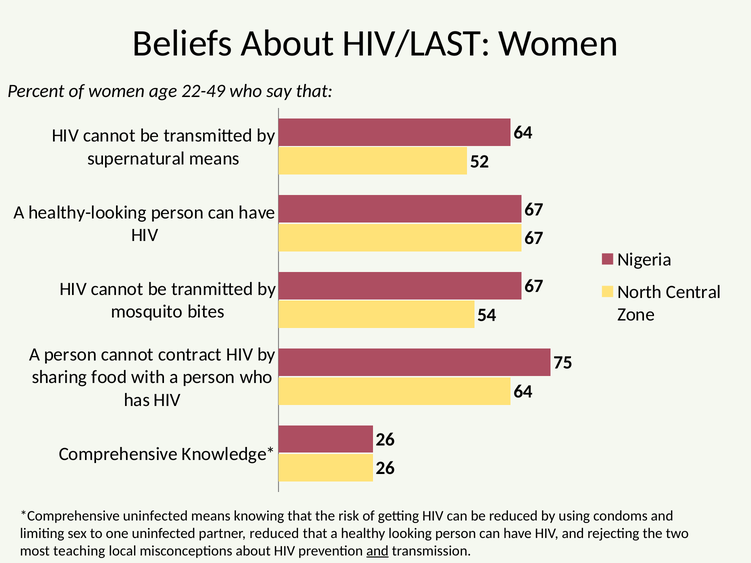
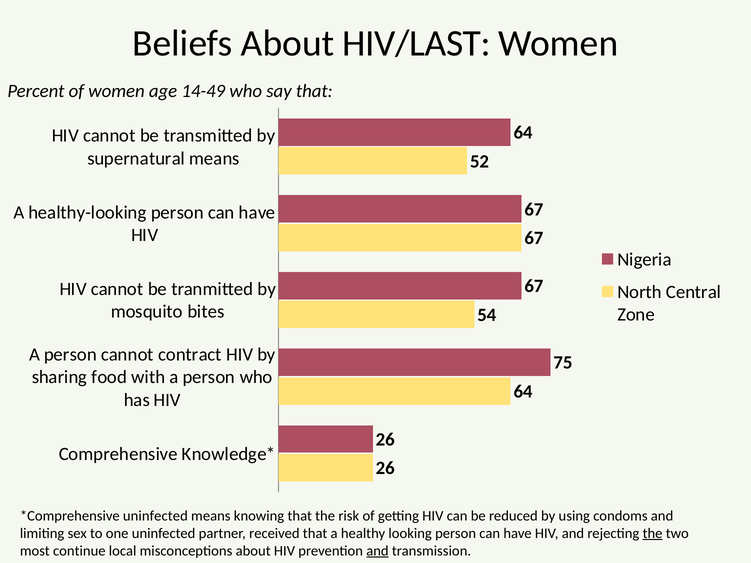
22-49: 22-49 -> 14-49 (203, 91)
partner reduced: reduced -> received (274, 534)
the underline: none -> present (653, 534)
teaching: teaching -> continue (79, 551)
